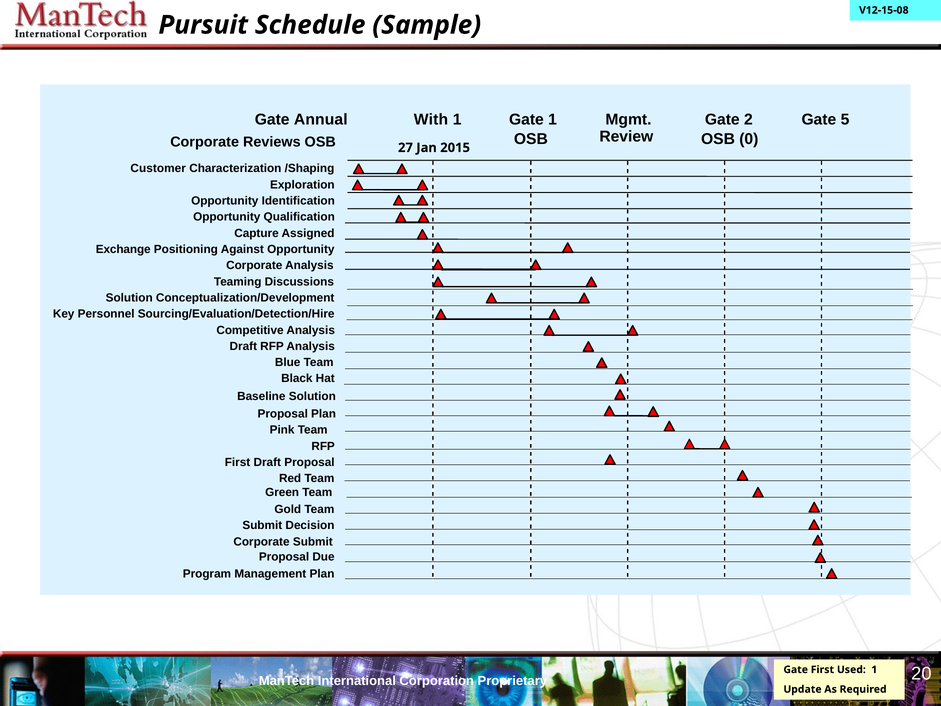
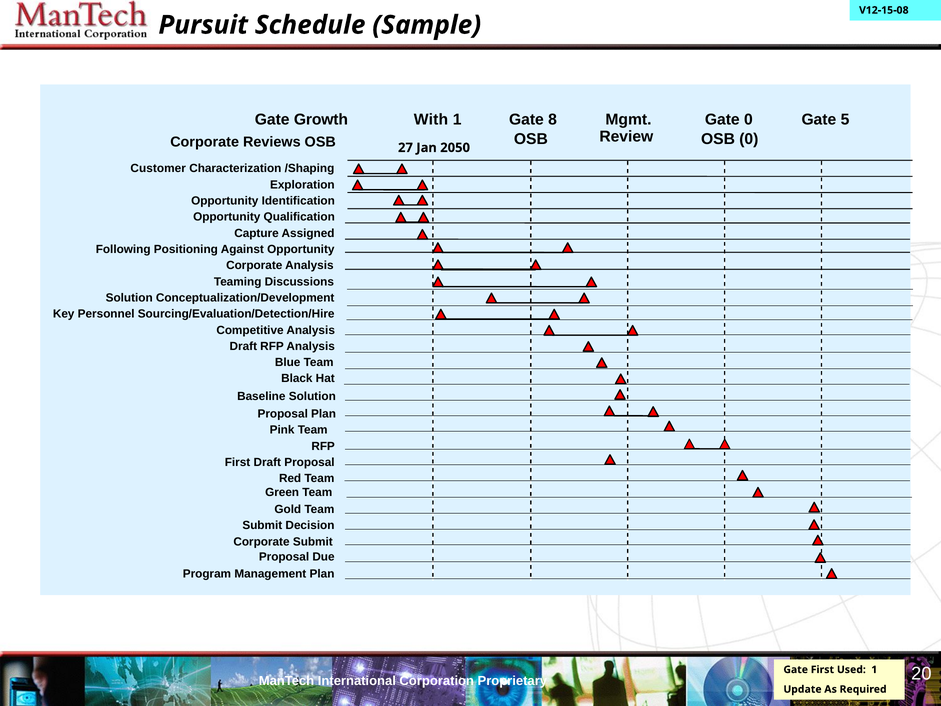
Annual: Annual -> Growth (321, 120)
Gate 1: 1 -> 8 (553, 120)
Gate 2: 2 -> 0 (748, 120)
2015: 2015 -> 2050 (455, 148)
Exchange: Exchange -> Following (123, 249)
